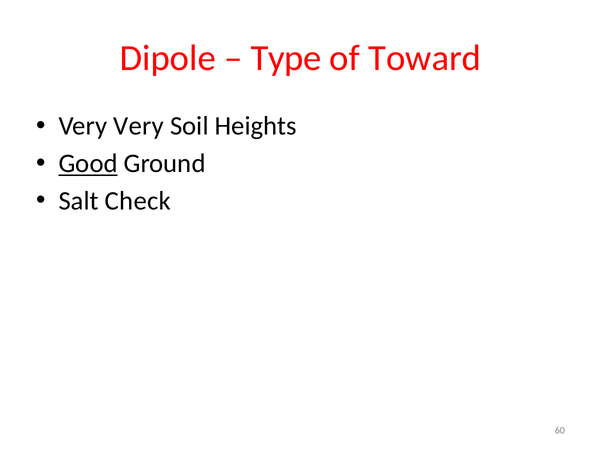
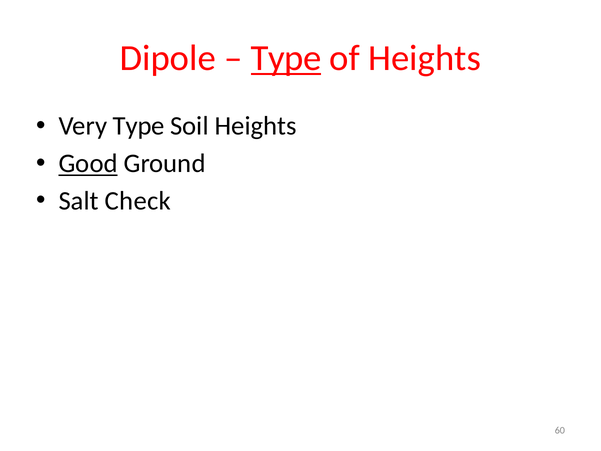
Type underline: none -> present (286, 58)
of Toward: Toward -> Heights (425, 58)
Very Very: Very -> Type (139, 126)
